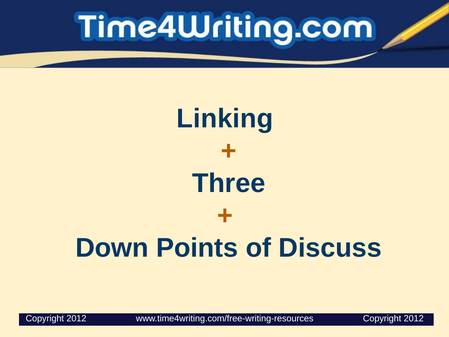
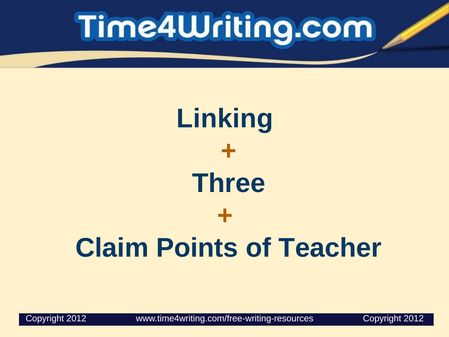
Down: Down -> Claim (112, 248)
Discuss: Discuss -> Teacher (330, 248)
